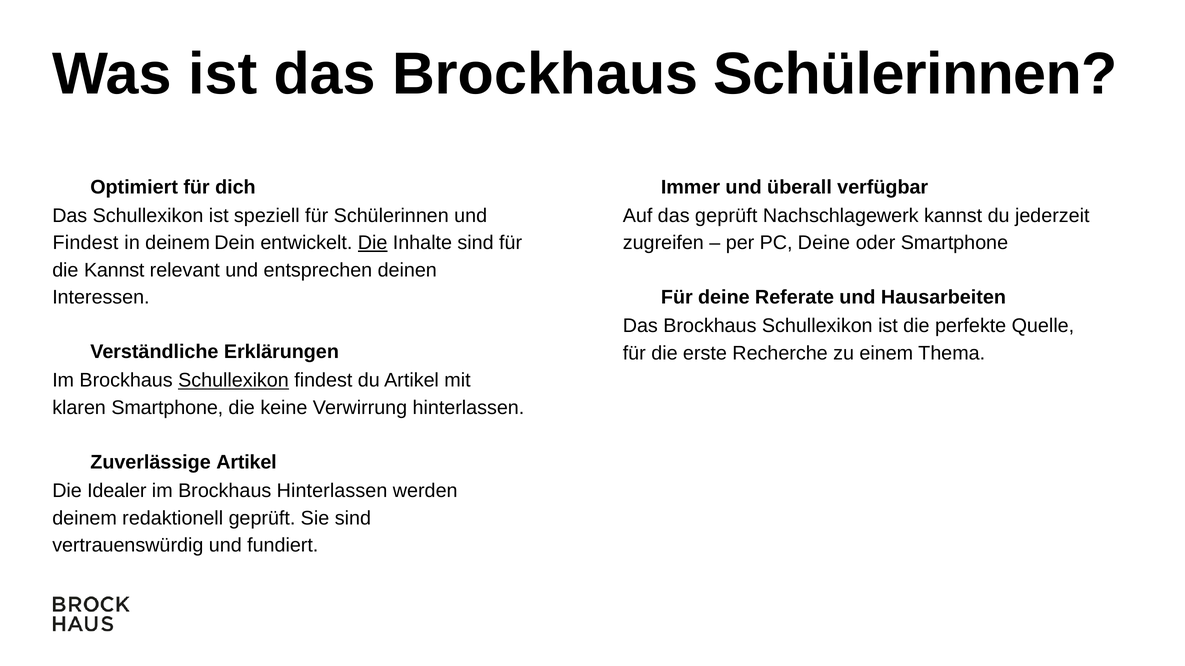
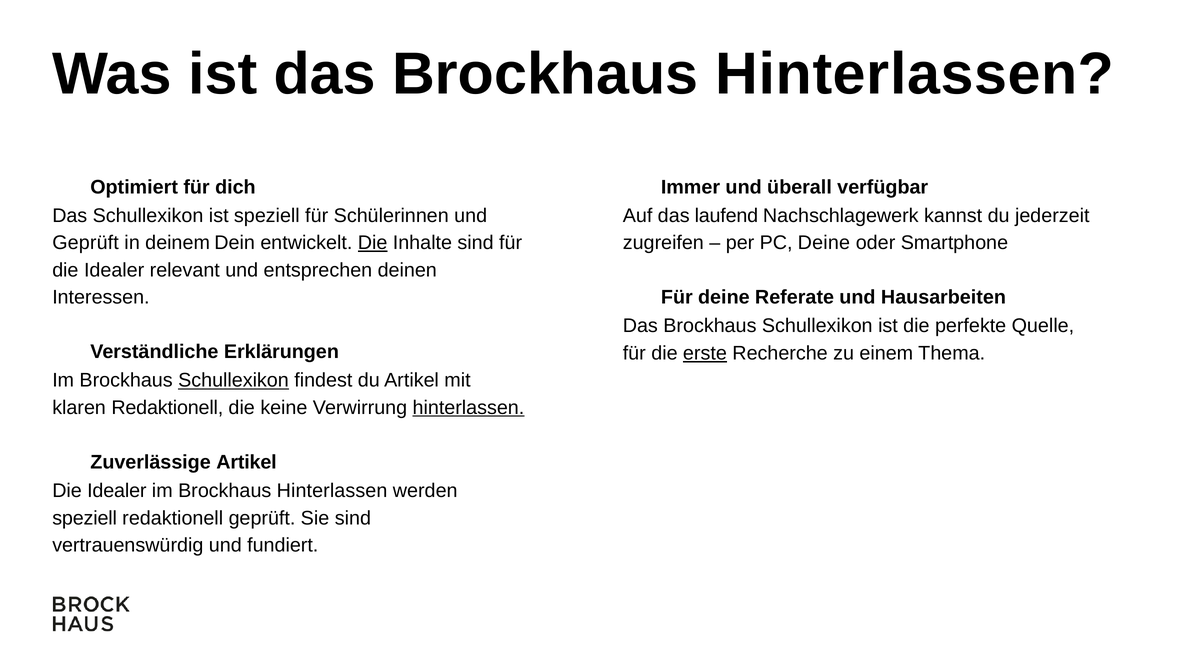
das Brockhaus Schülerinnen: Schülerinnen -> Hinterlassen (915, 74)
das geprüft: geprüft -> laufend (726, 216)
Findest: Findest -> Geprüft (86, 243)
Kannst: Kannst -> Idealer (114, 270)
erste underline: none -> present (705, 354)
klaren Smartphone: Smartphone -> Redaktionell (167, 408)
hinterlassen underline: none -> present (468, 408)
deinem: deinem -> speziell (85, 519)
